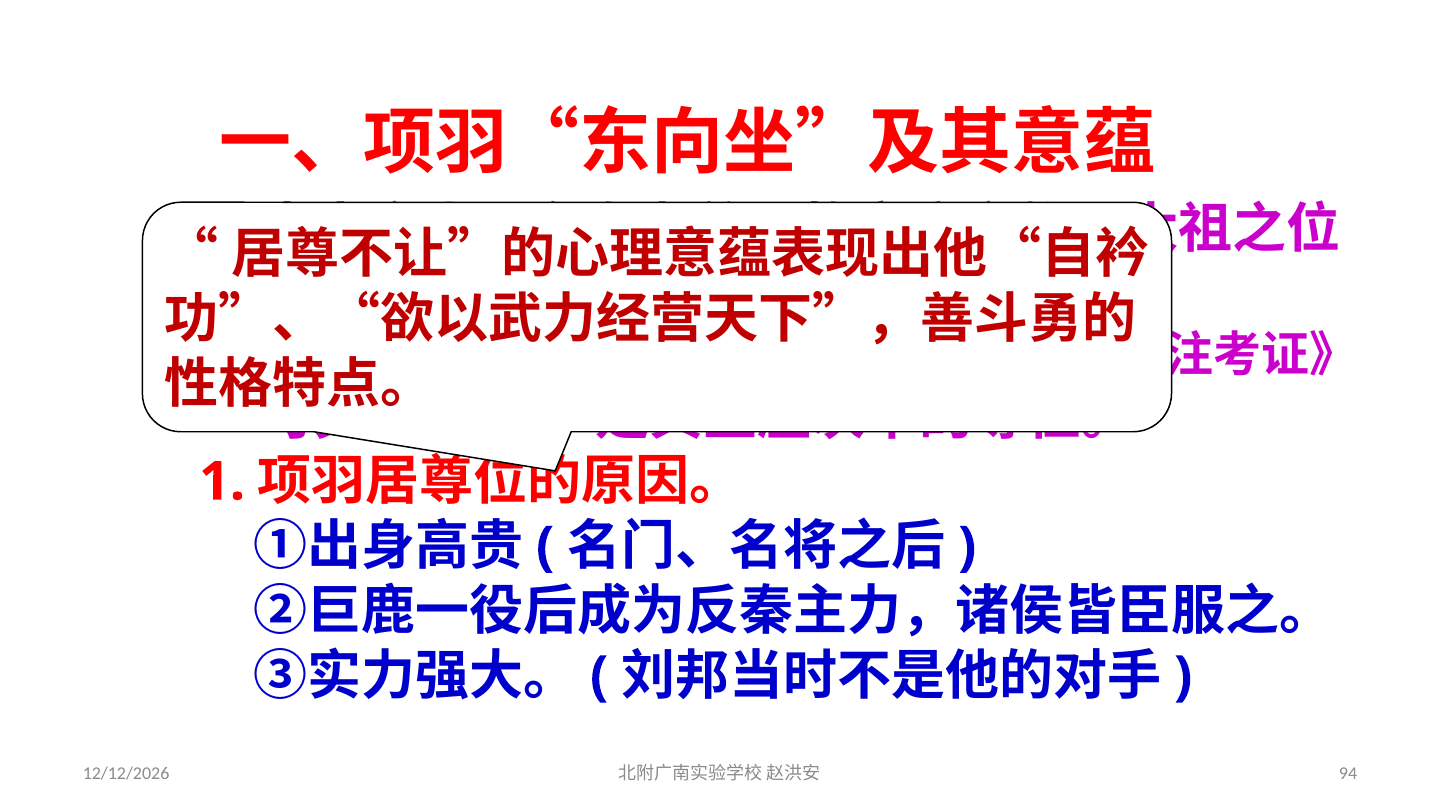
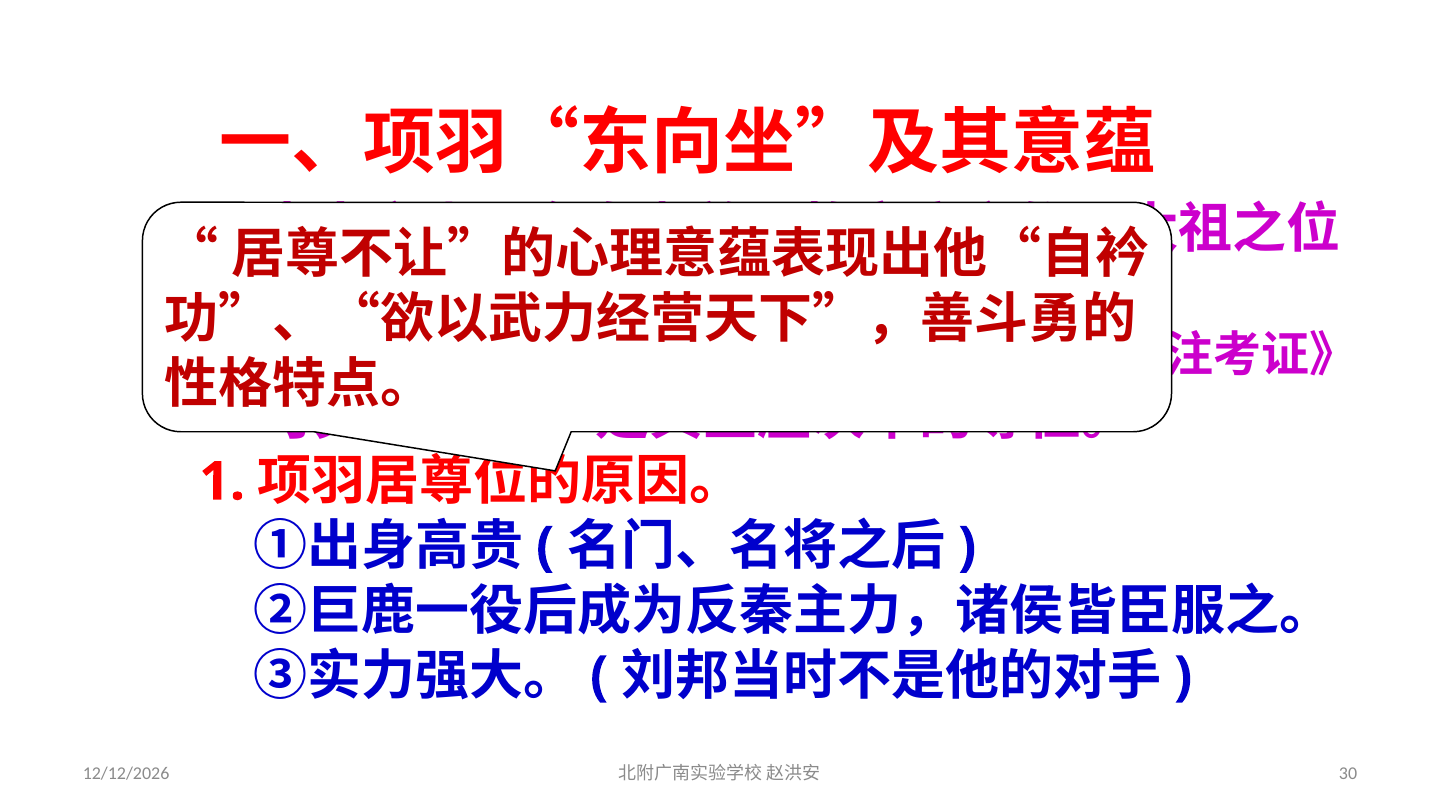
94: 94 -> 30 (1348, 773)
